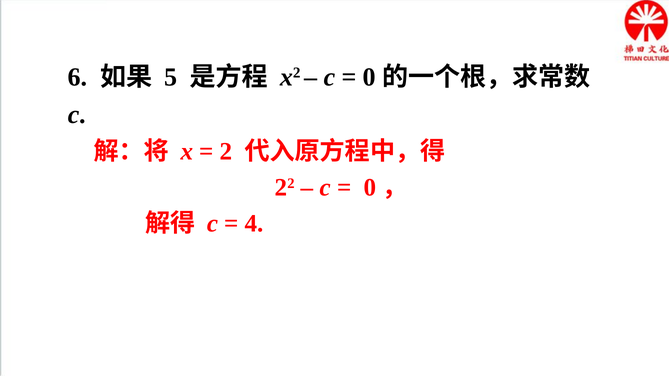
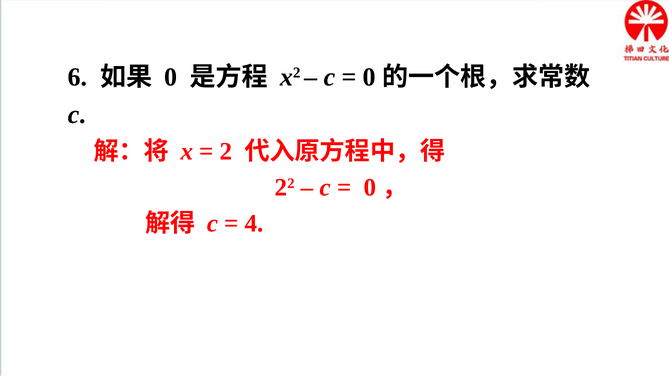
5: 5 -> 0 (171, 77)
